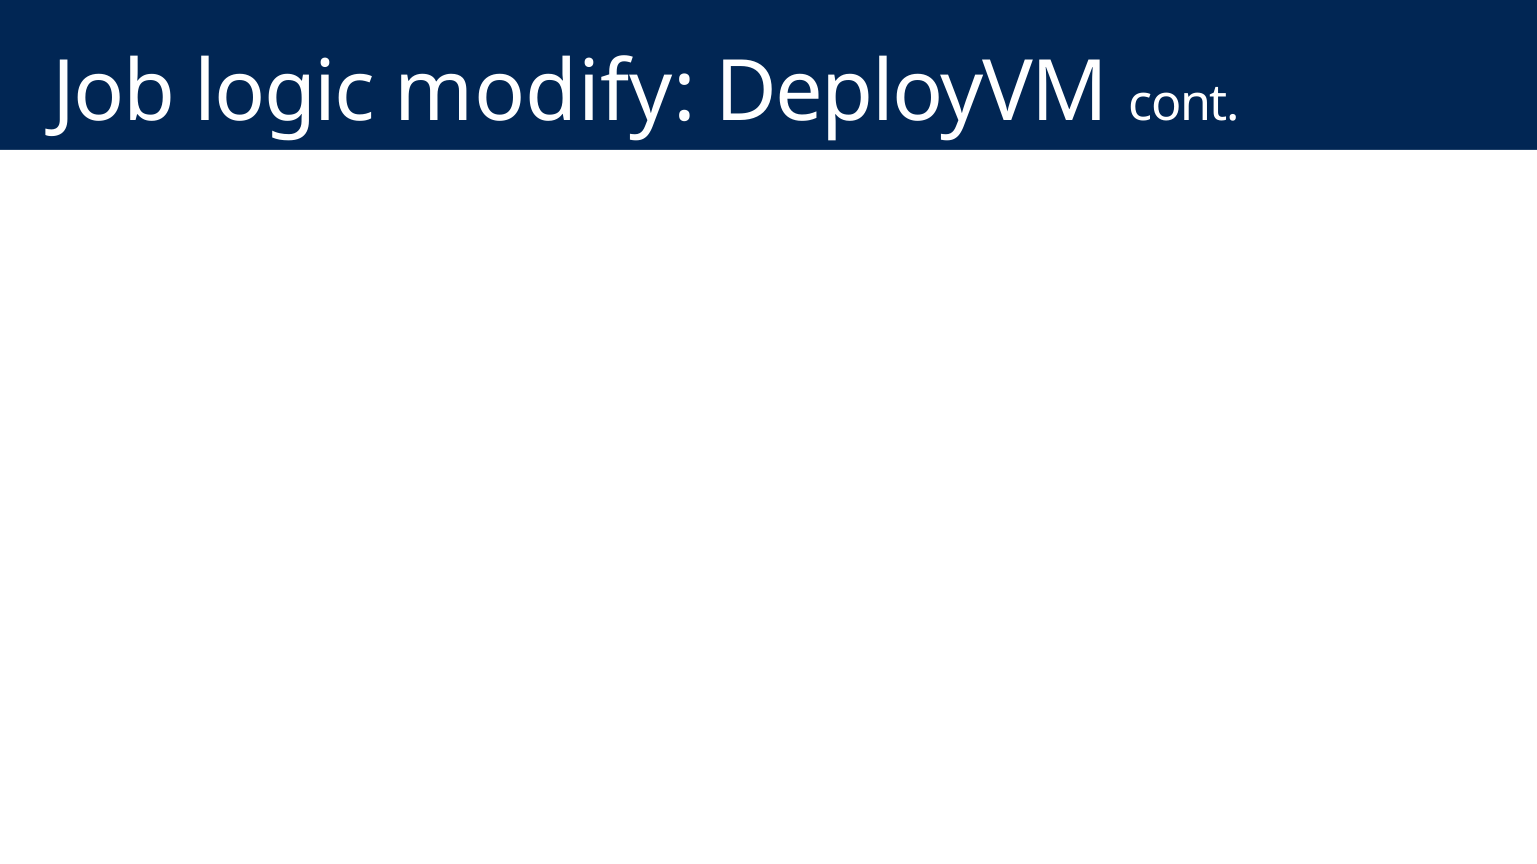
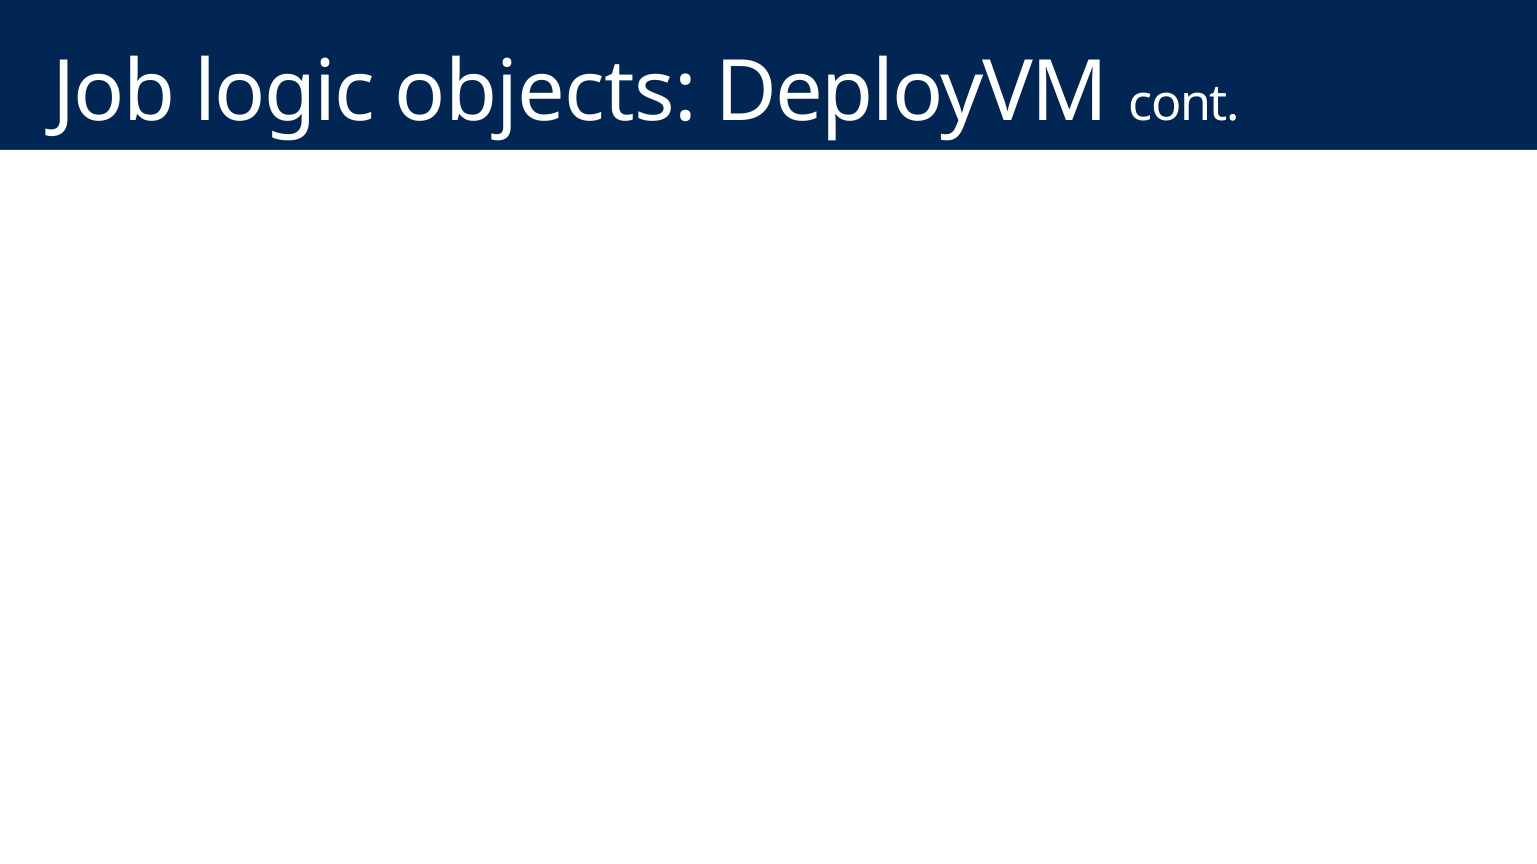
modify: modify -> objects (546, 93)
